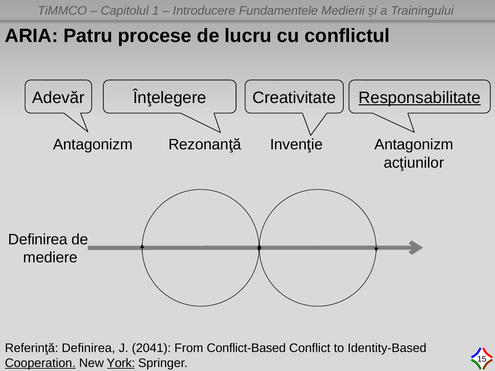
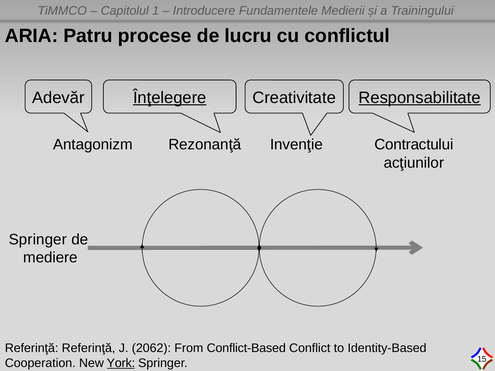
Înţelegere underline: none -> present (170, 98)
Invenţie Antagonizm: Antagonizm -> Contractului (414, 145)
Definirea: Definirea -> Springer (38, 240)
Referinţă Definirea: Definirea -> Referinţă (89, 348)
2041: 2041 -> 2062 (151, 348)
Cooperation underline: present -> none (40, 363)
